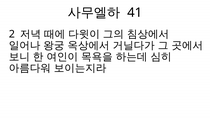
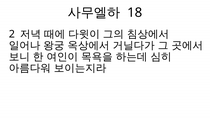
41: 41 -> 18 (135, 13)
